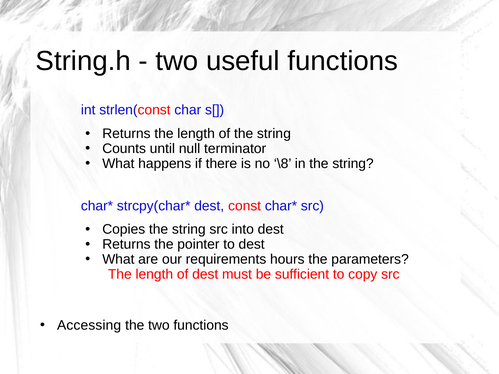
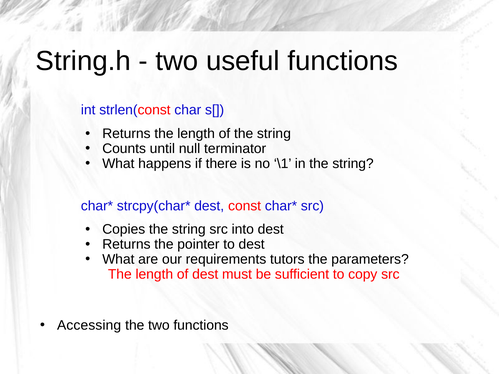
\8: \8 -> \1 (283, 164)
hours: hours -> tutors (287, 259)
